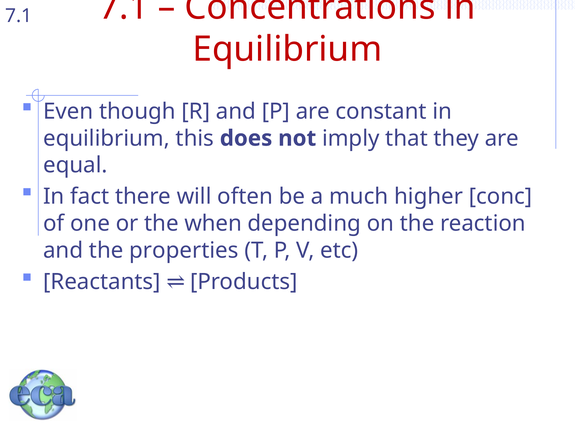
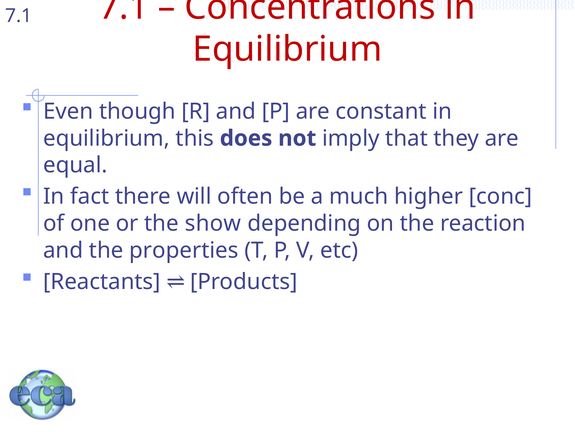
when: when -> show (213, 223)
